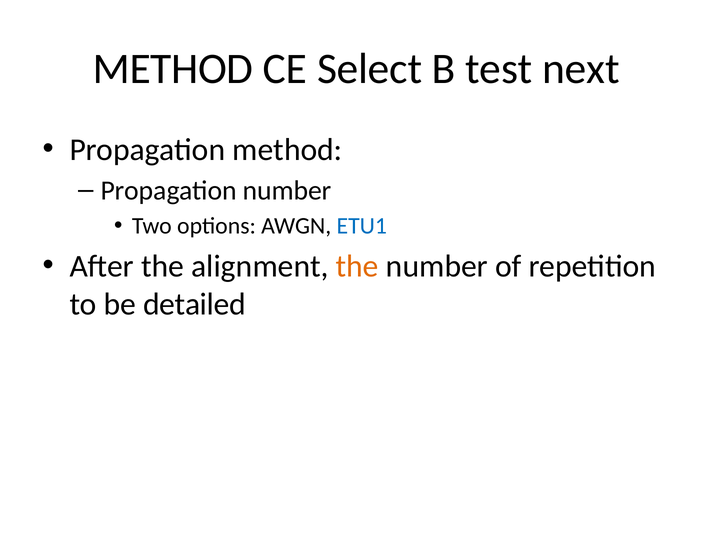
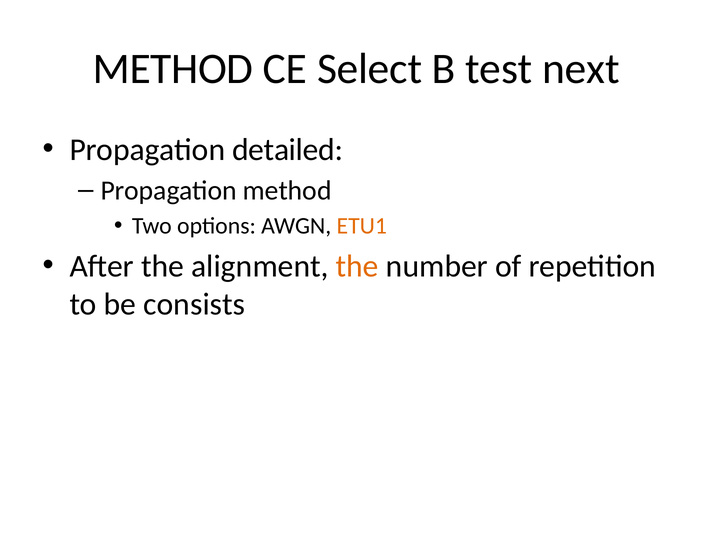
Propagation method: method -> detailed (288, 150)
Propagation number: number -> method (287, 191)
ETU1 colour: blue -> orange (362, 226)
detailed: detailed -> consists (194, 304)
